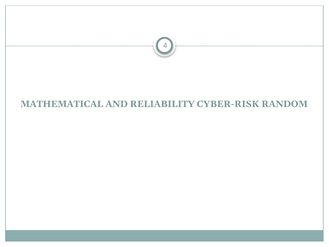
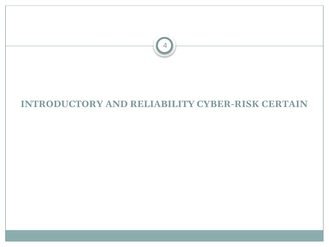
MATHEMATICAL: MATHEMATICAL -> INTRODUCTORY (62, 104)
RANDOM: RANDOM -> CERTAIN (285, 104)
